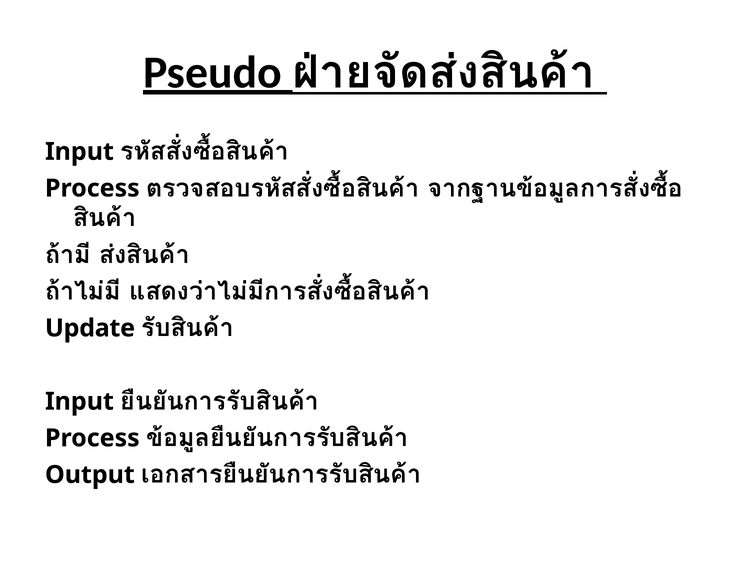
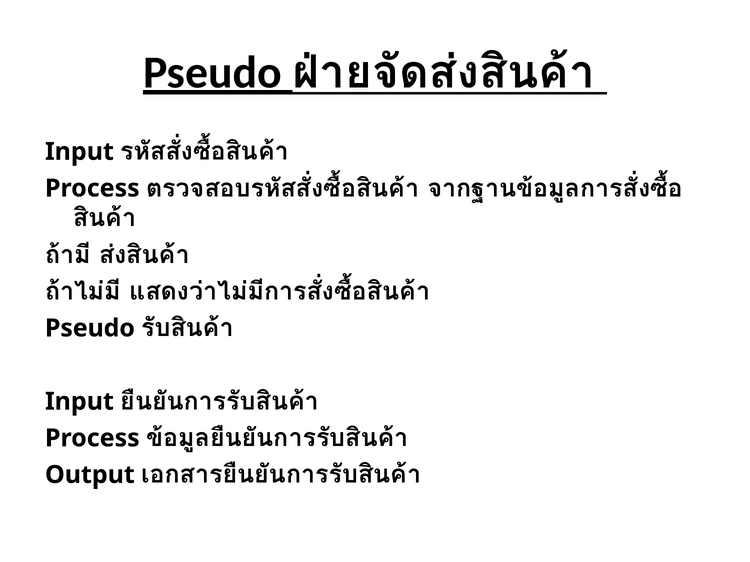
Update: Update -> Pseudo (90, 328)
